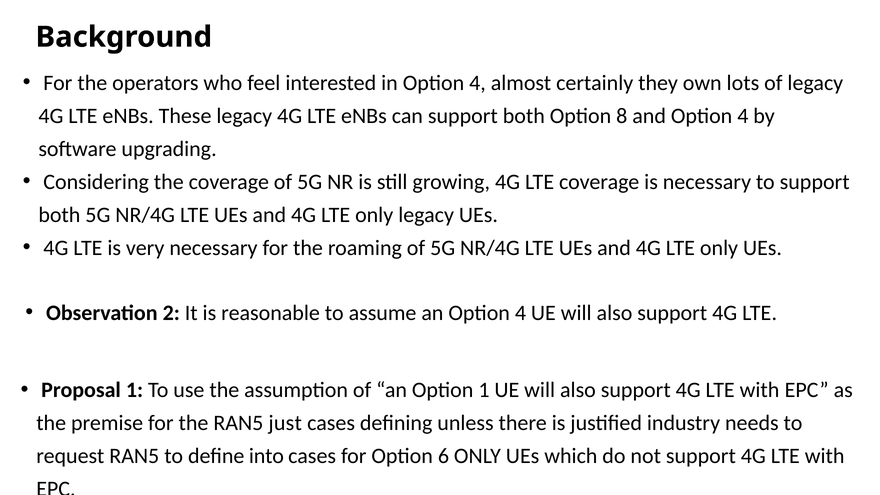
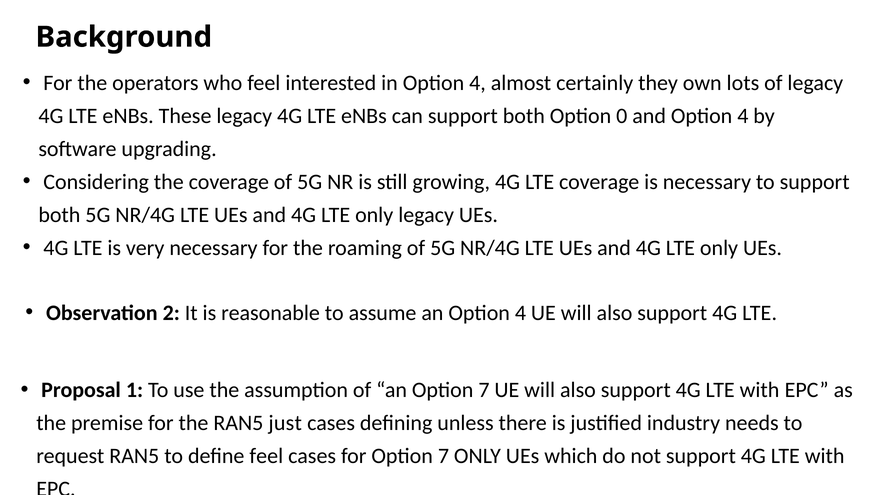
8: 8 -> 0 (622, 116)
an Option 1: 1 -> 7 (484, 390)
define into: into -> feel (266, 456)
for Option 6: 6 -> 7 (443, 456)
